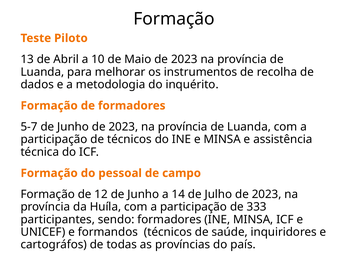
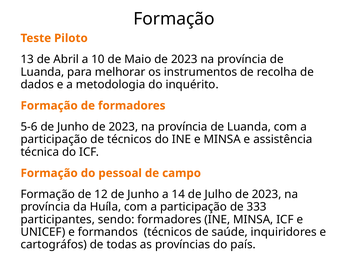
5-7: 5-7 -> 5-6 (29, 127)
